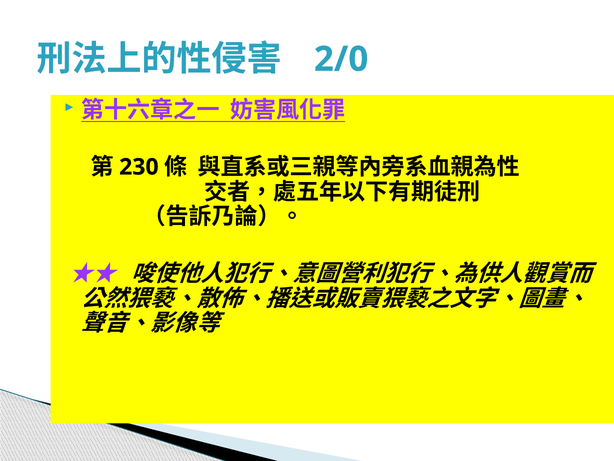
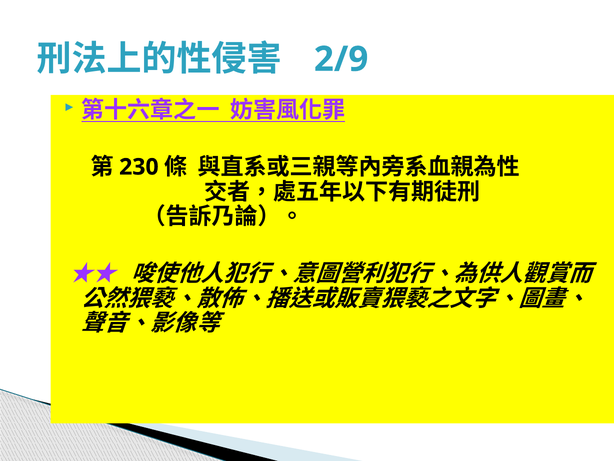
2/0: 2/0 -> 2/9 (341, 59)
